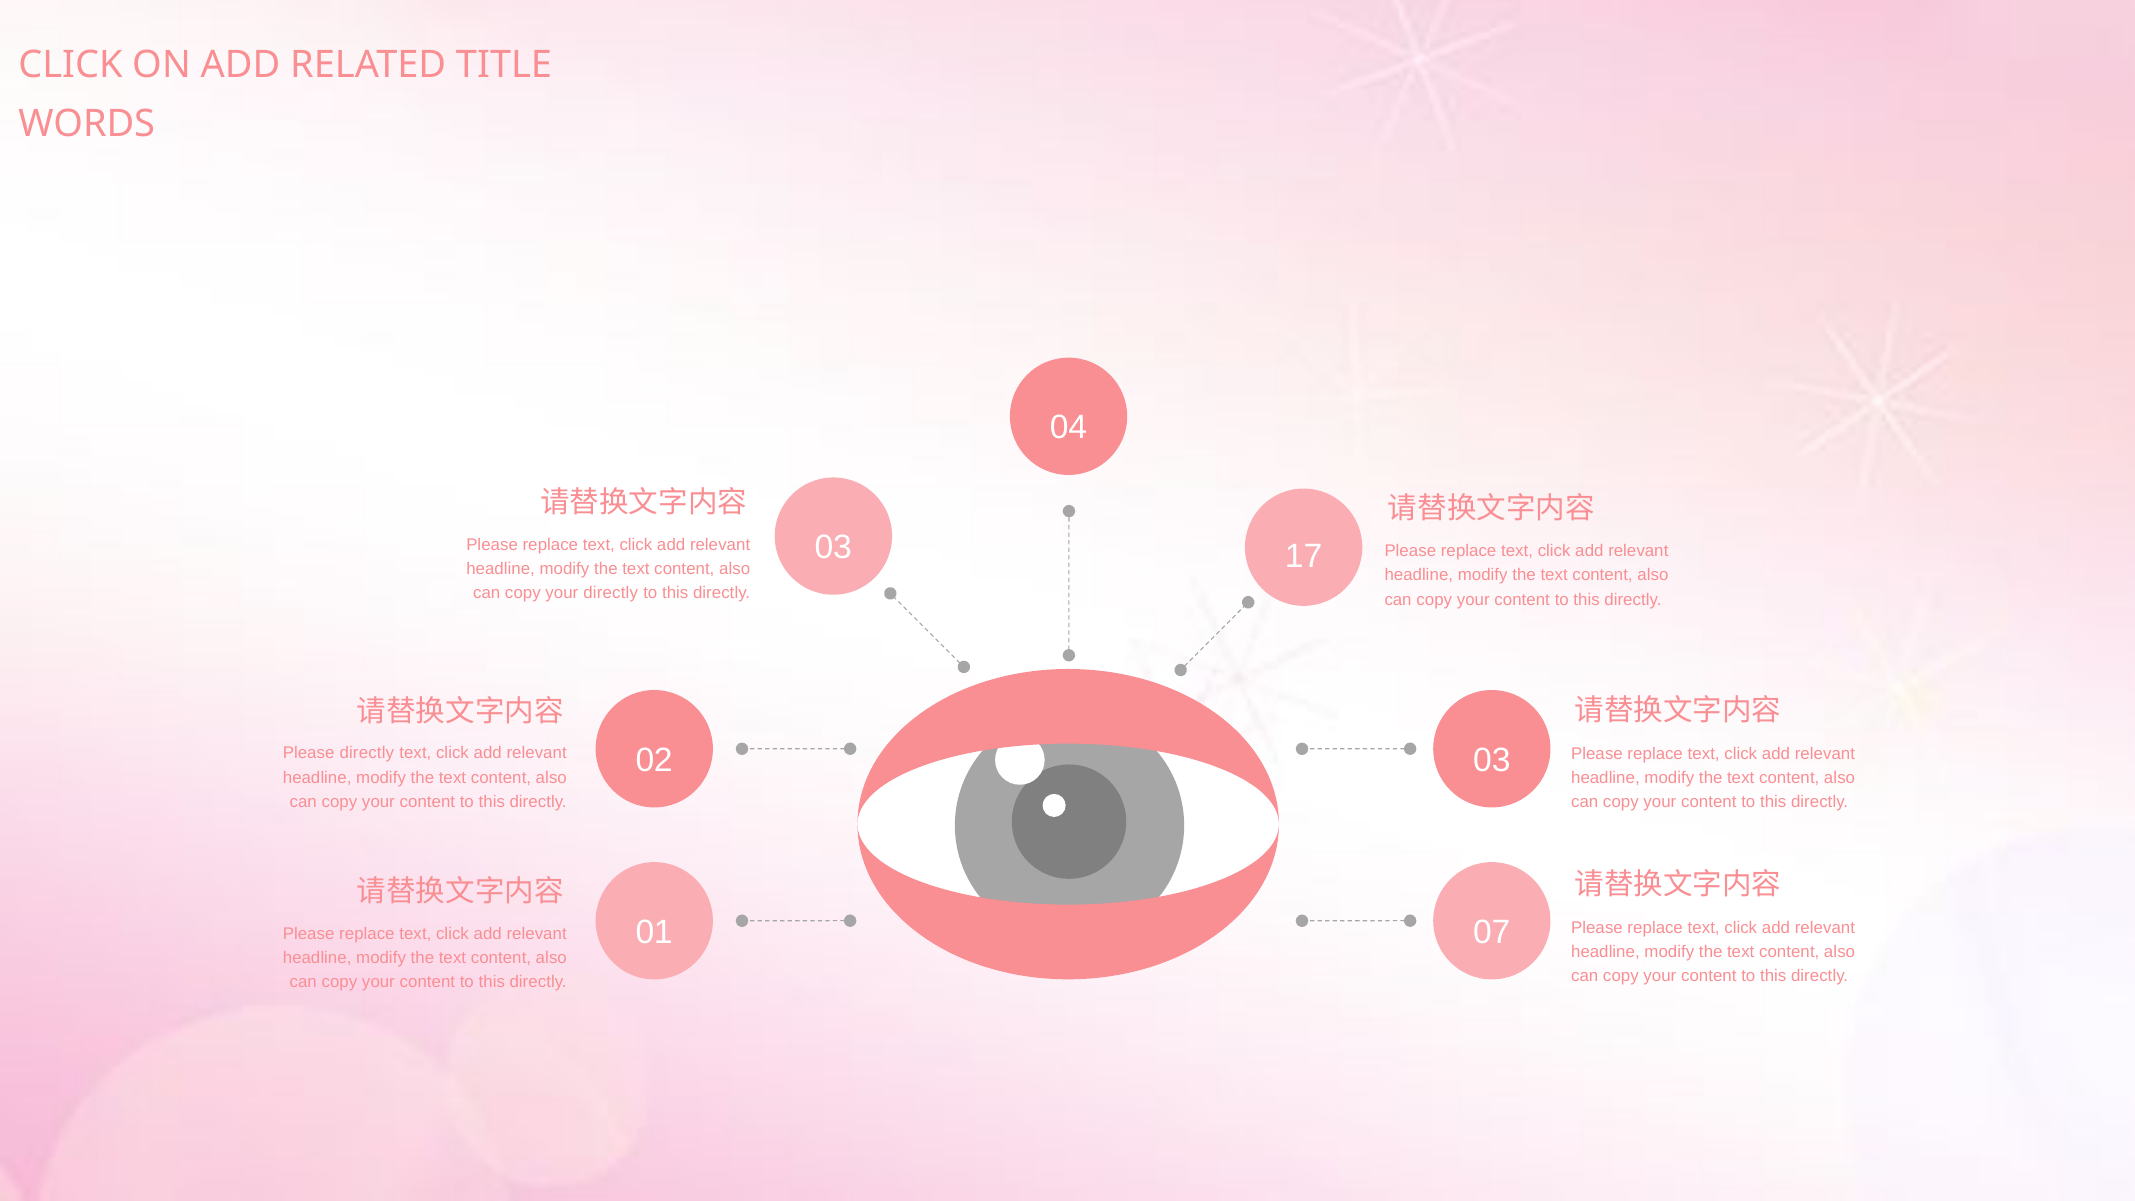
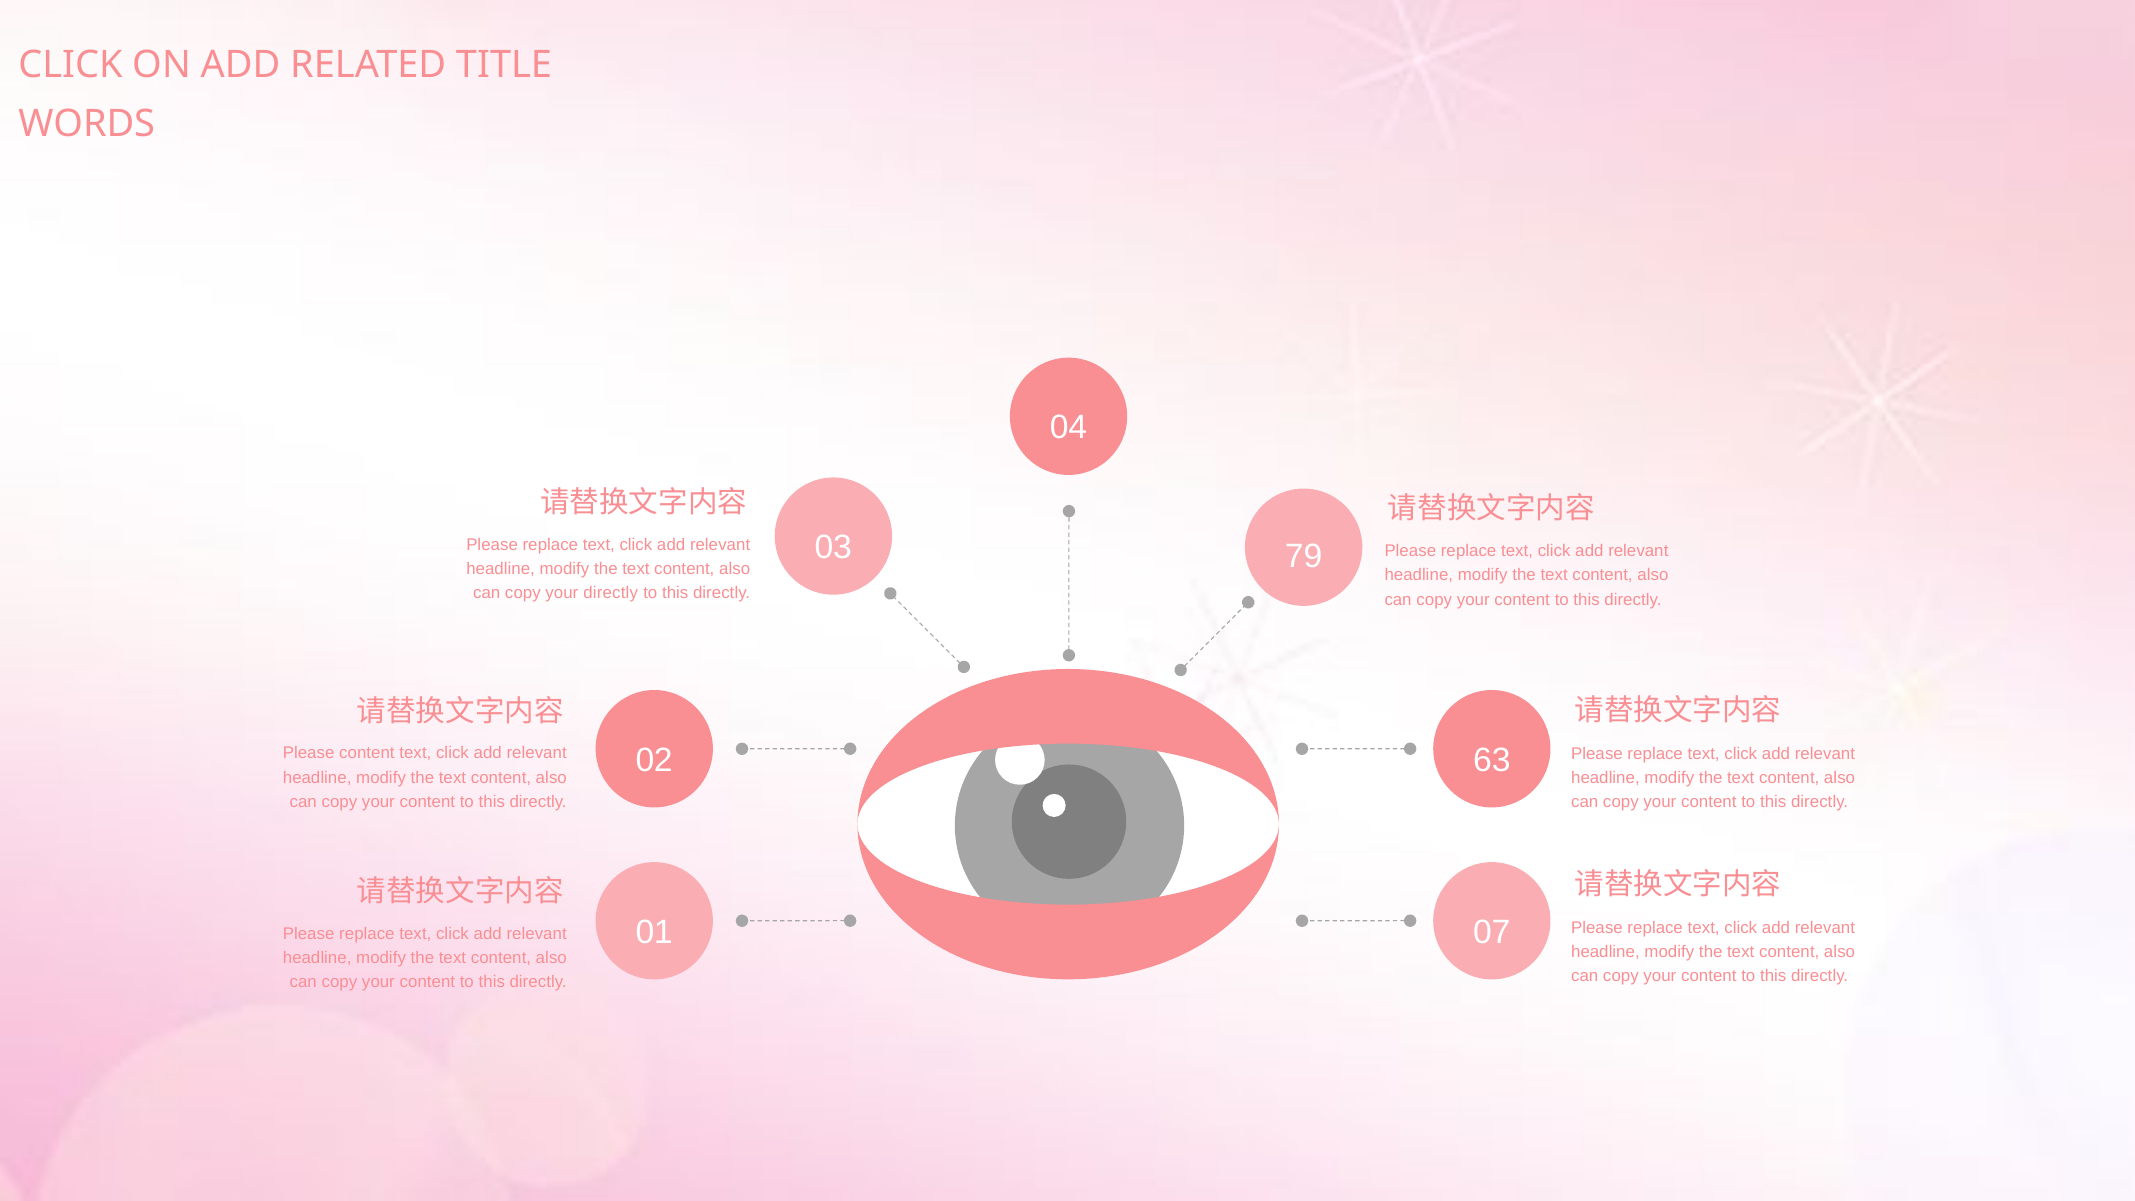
17: 17 -> 79 (1304, 556)
02 03: 03 -> 63 (1492, 760)
Please directly: directly -> content (367, 753)
